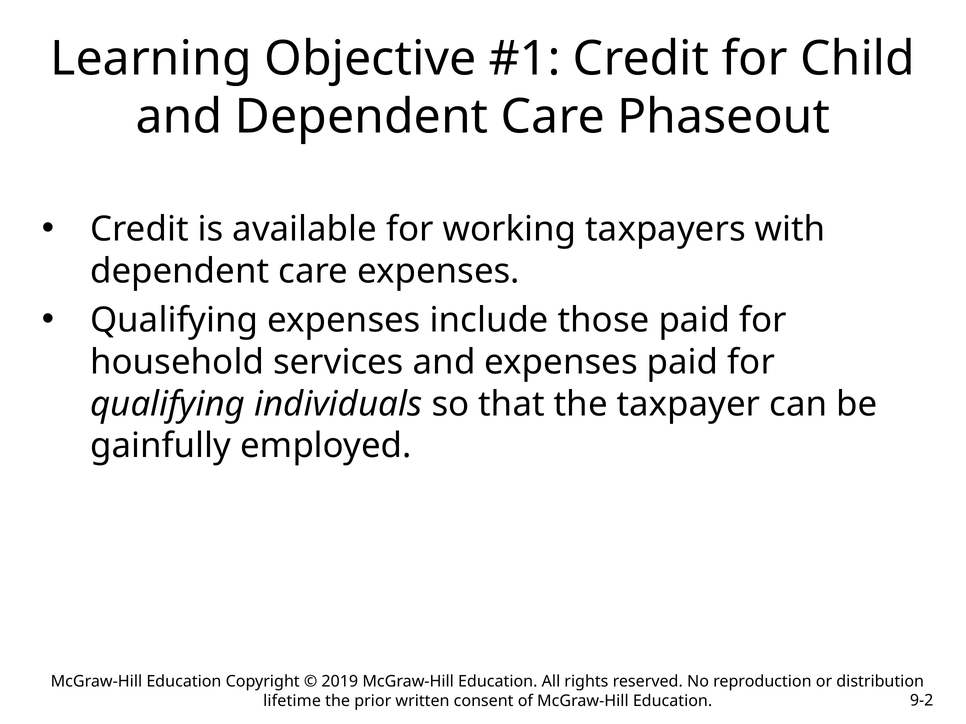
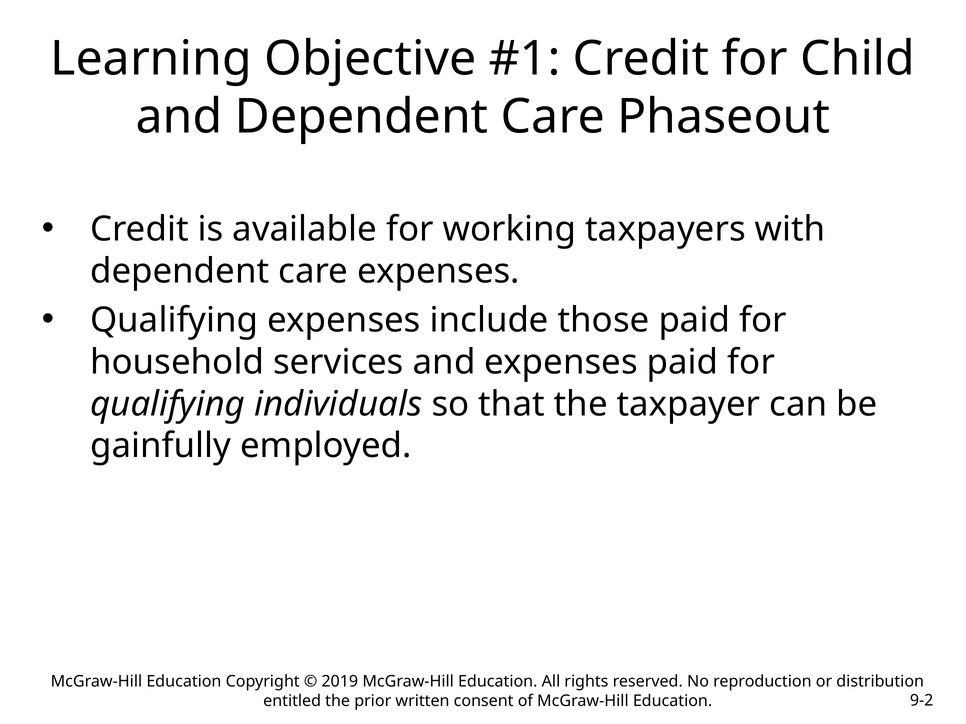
lifetime: lifetime -> entitled (292, 701)
